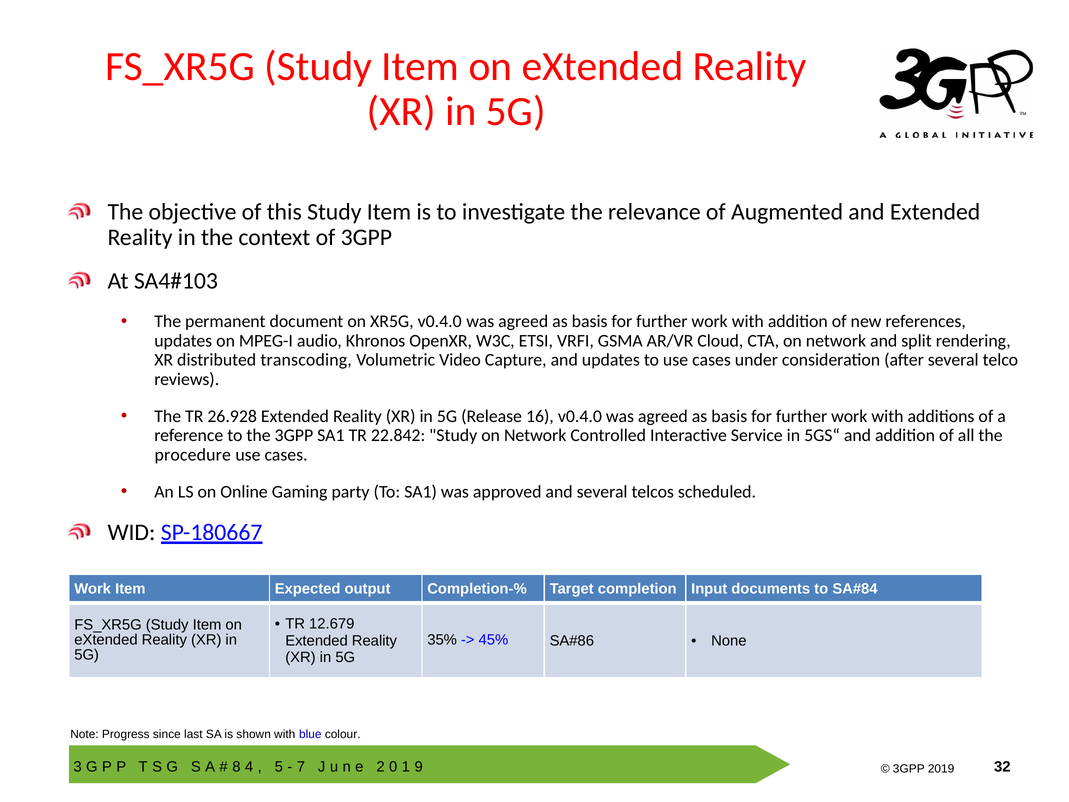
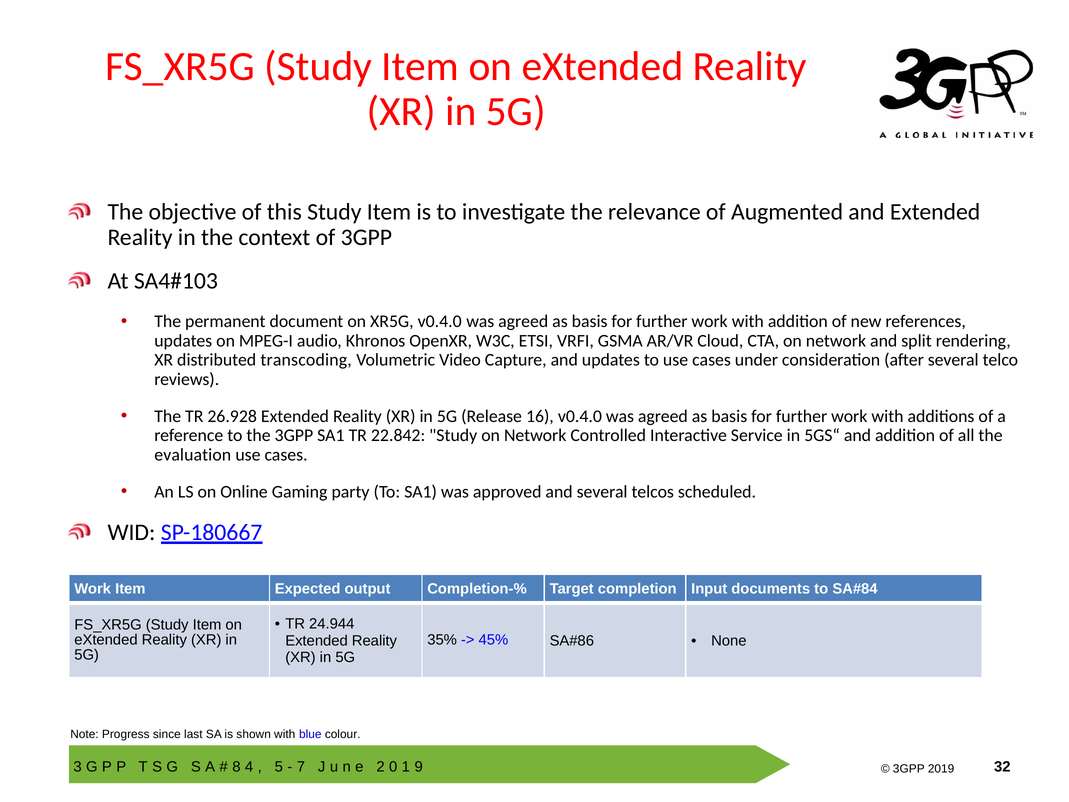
procedure: procedure -> evaluation (193, 455)
12.679: 12.679 -> 24.944 (332, 624)
